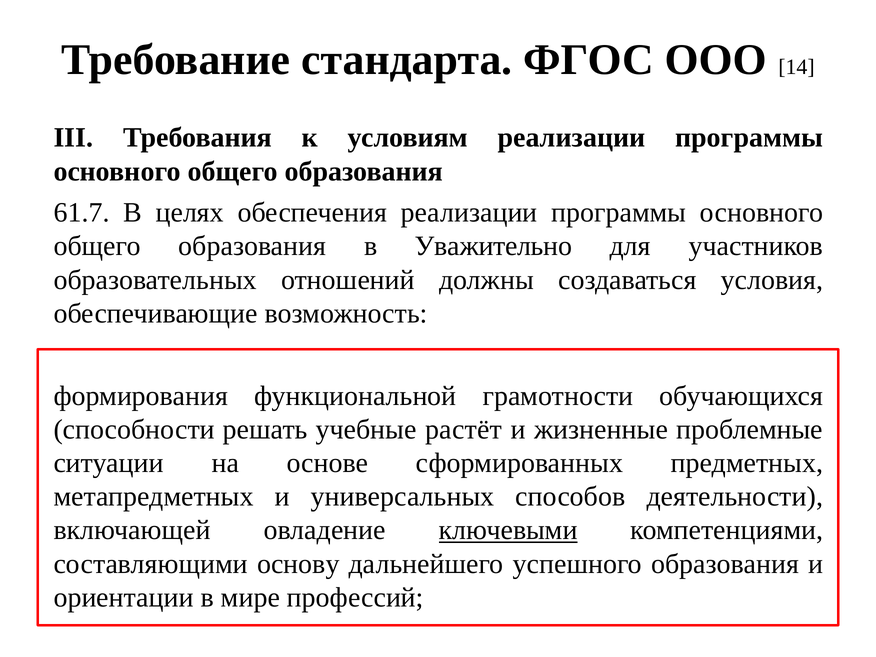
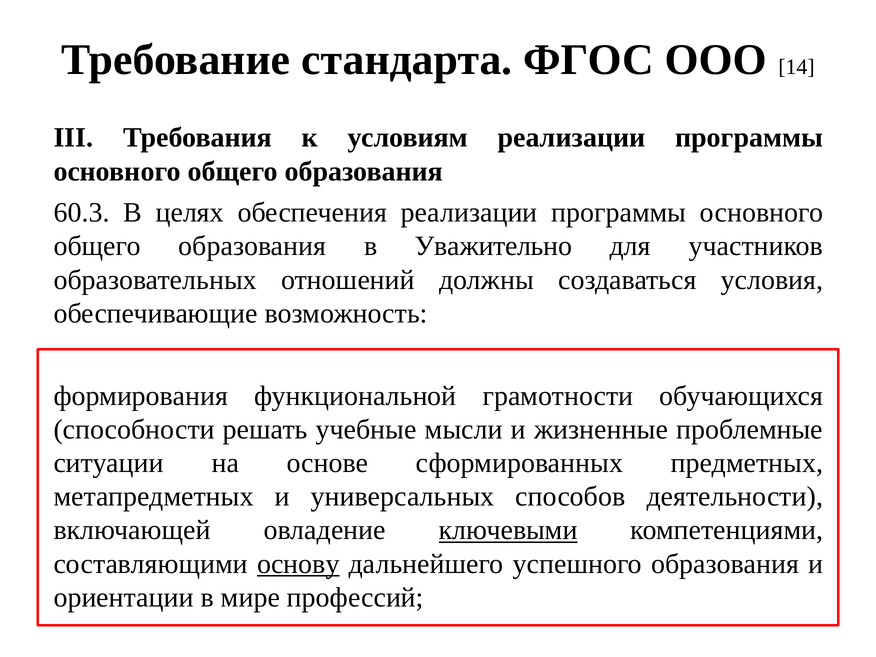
61.7: 61.7 -> 60.3 (82, 213)
растёт: растёт -> мысли (464, 430)
основу underline: none -> present (298, 564)
